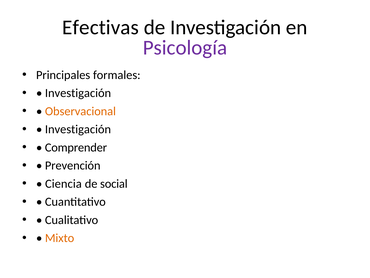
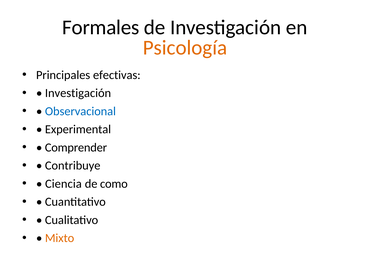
Efectivas: Efectivas -> Formales (101, 27)
Psicología colour: purple -> orange (185, 48)
formales: formales -> efectivas (117, 75)
Observacional colour: orange -> blue (80, 111)
Investigación: Investigación -> Experimental (78, 129)
Prevención: Prevención -> Contribuye (73, 165)
social: social -> como (114, 183)
